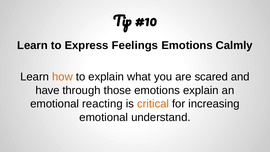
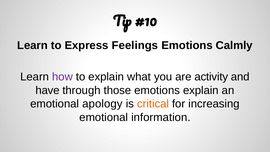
how colour: orange -> purple (62, 77)
scared: scared -> activity (211, 77)
reacting: reacting -> apology (102, 104)
understand: understand -> information (161, 117)
